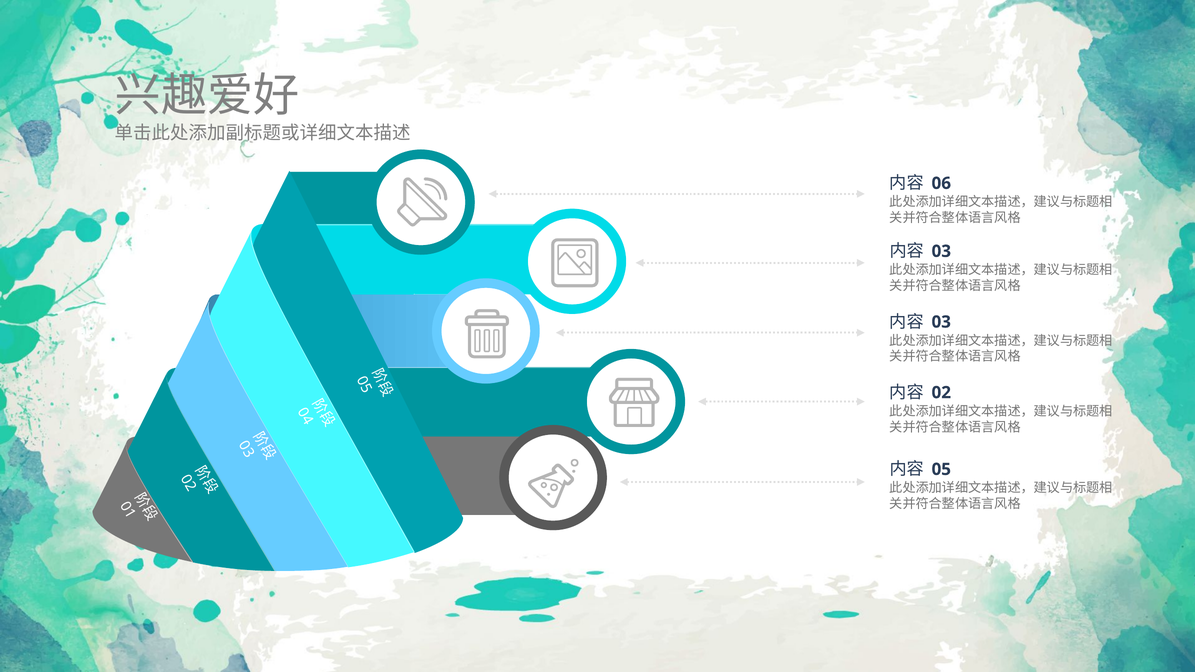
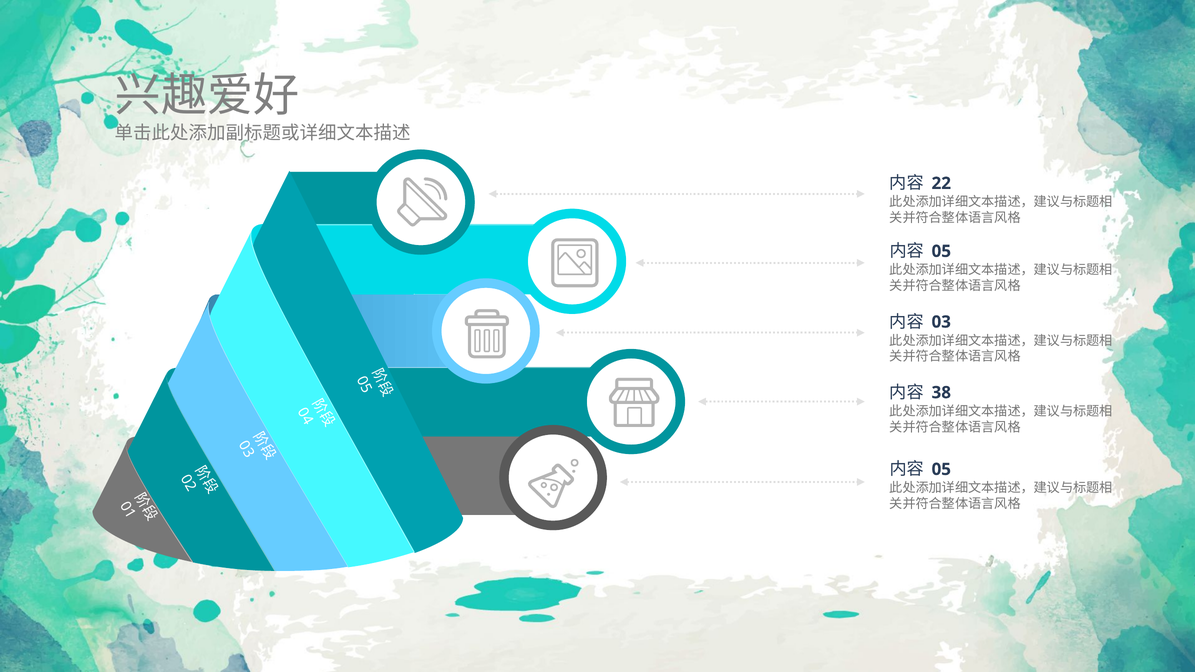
06: 06 -> 22 (941, 183)
03: 03 -> 05 (941, 251)
02: 02 -> 38 (941, 393)
